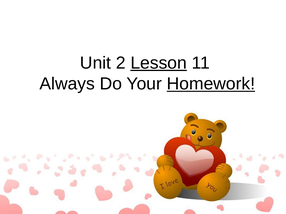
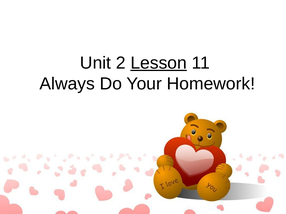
Homework underline: present -> none (211, 84)
